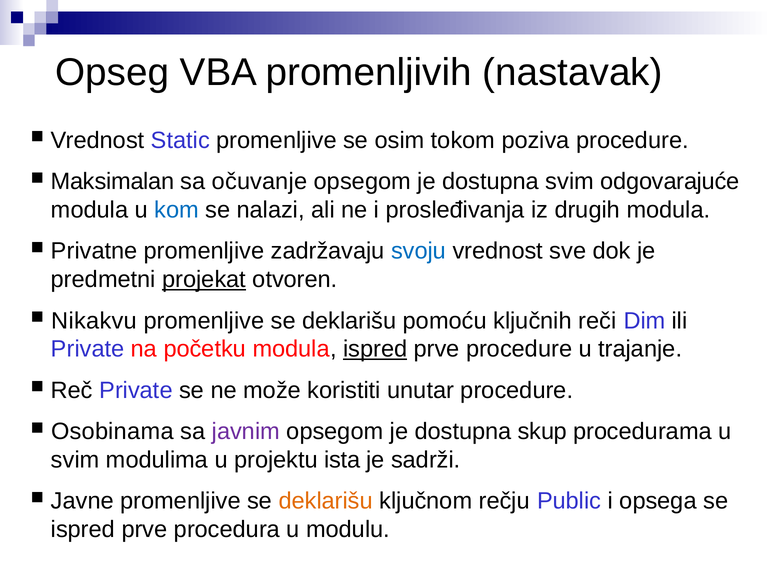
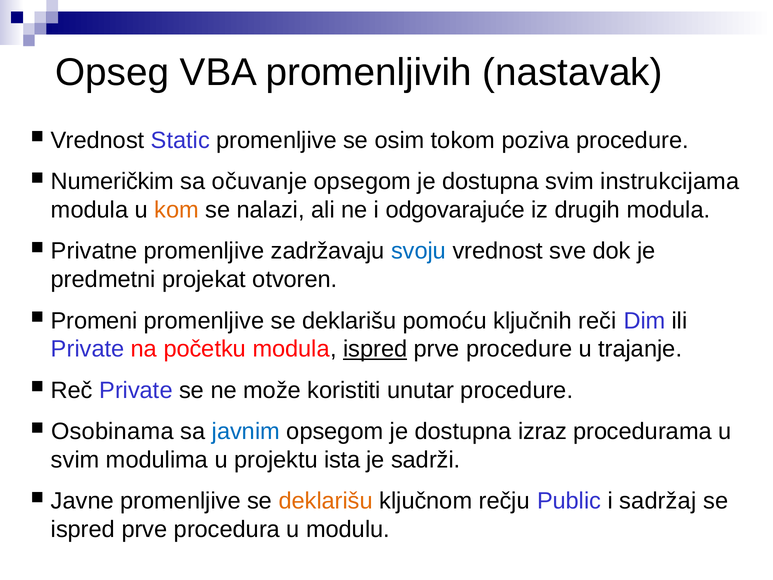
Maksimalan: Maksimalan -> Numeričkim (113, 182)
odgovarajuće: odgovarajuće -> instrukcijama (670, 182)
kom colour: blue -> orange (177, 210)
prosleđivanja: prosleđivanja -> odgovarajuće (455, 210)
projekat underline: present -> none (204, 279)
Nikakvu: Nikakvu -> Promeni (94, 321)
javnim colour: purple -> blue (246, 431)
skup: skup -> izraz (542, 431)
opsega: opsega -> sadržaj (658, 501)
